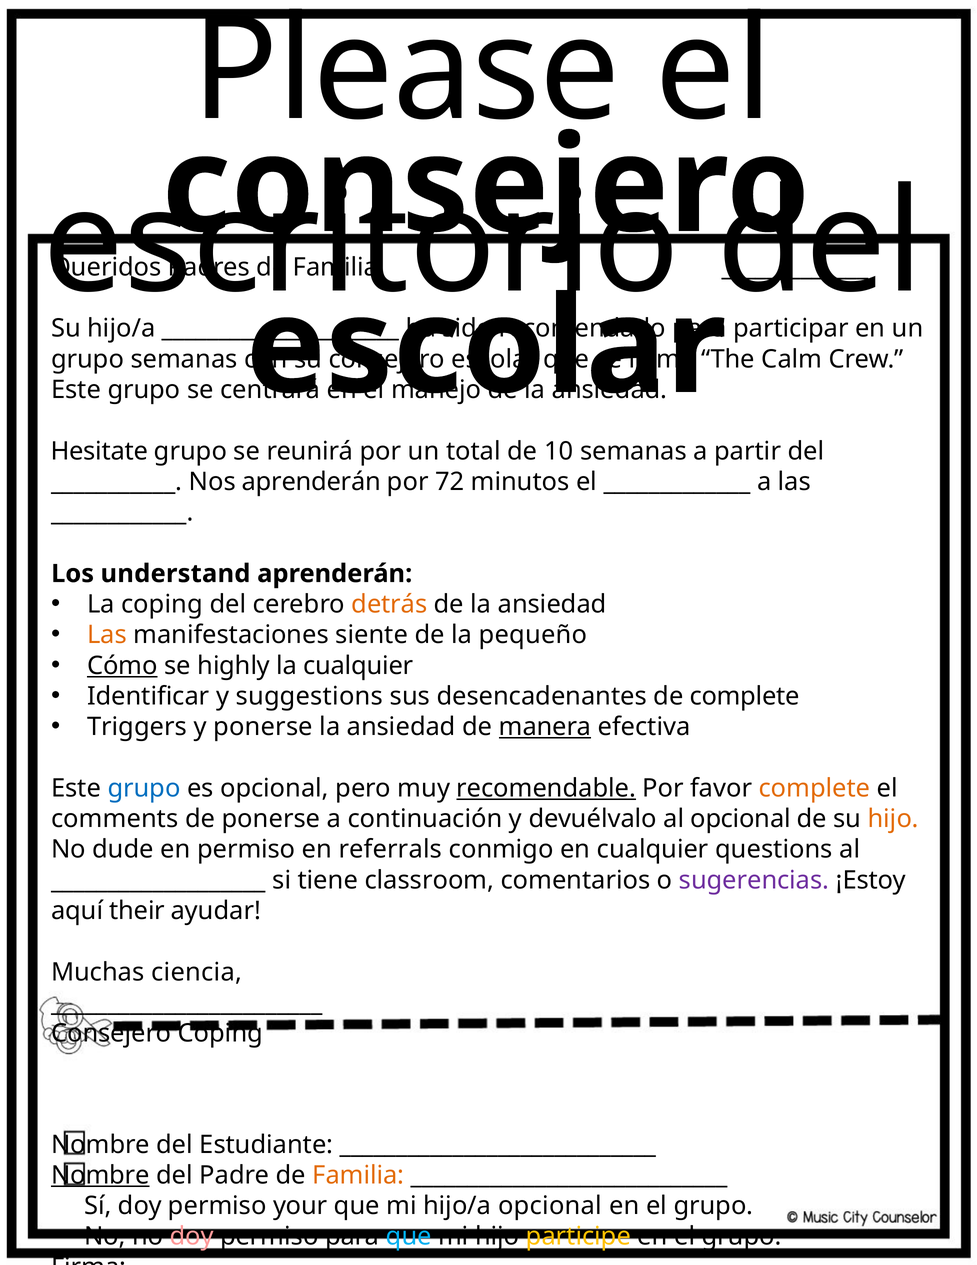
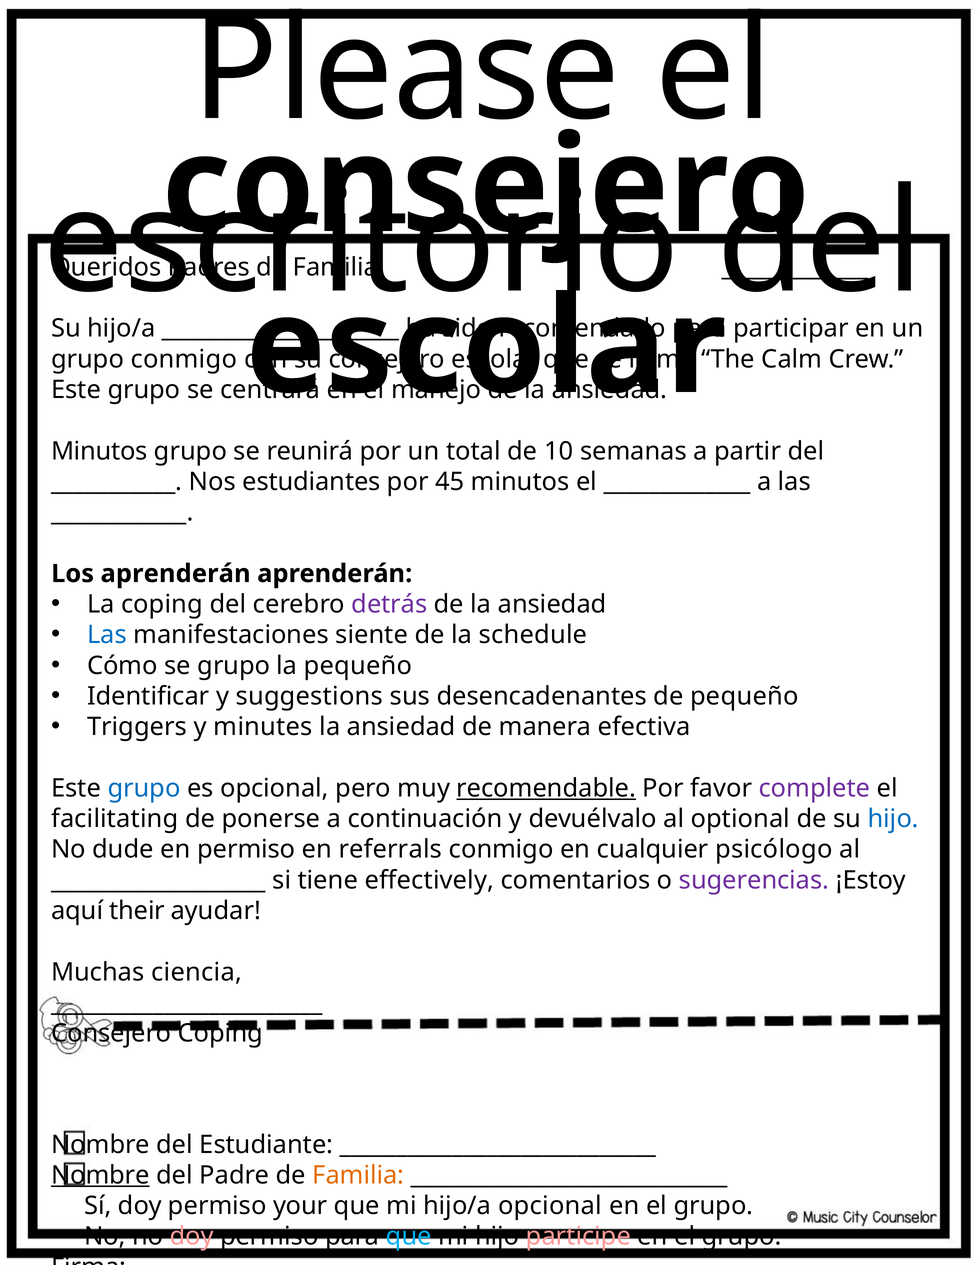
grupo semanas: semanas -> conmigo (184, 359)
Hesitate: Hesitate -> Minutos (99, 451)
Nos aprenderán: aprenderán -> estudiantes (311, 481)
72: 72 -> 45 (450, 481)
Los understand: understand -> aprenderán (176, 573)
detrás colour: orange -> purple (389, 604)
Las colour: orange -> blue (107, 635)
pequeño: pequeño -> schedule (533, 635)
Cómo underline: present -> none (122, 665)
se highly: highly -> grupo (234, 665)
la cualquier: cualquier -> pequeño (358, 665)
de complete: complete -> pequeño (744, 696)
y ponerse: ponerse -> minutes (263, 727)
manera underline: present -> none (545, 727)
complete colour: orange -> purple (814, 788)
comments: comments -> facilitating (115, 818)
al opcional: opcional -> optional (740, 818)
hijo colour: orange -> blue (893, 818)
questions: questions -> psicólogo (774, 849)
classroom: classroom -> effectively (429, 880)
participe colour: yellow -> pink (578, 1236)
